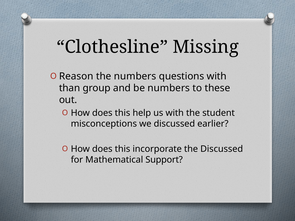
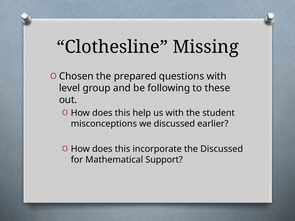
Reason: Reason -> Chosen (76, 76)
the numbers: numbers -> prepared (135, 76)
than: than -> level (70, 88)
be numbers: numbers -> following (169, 88)
